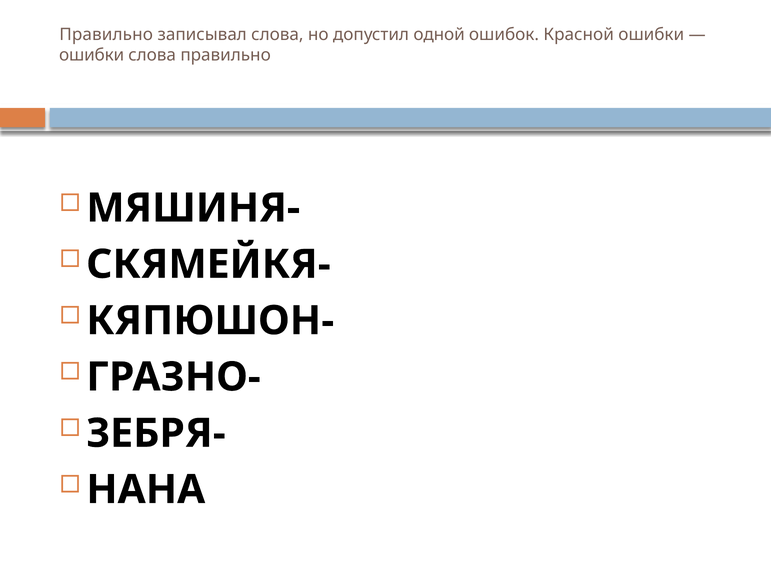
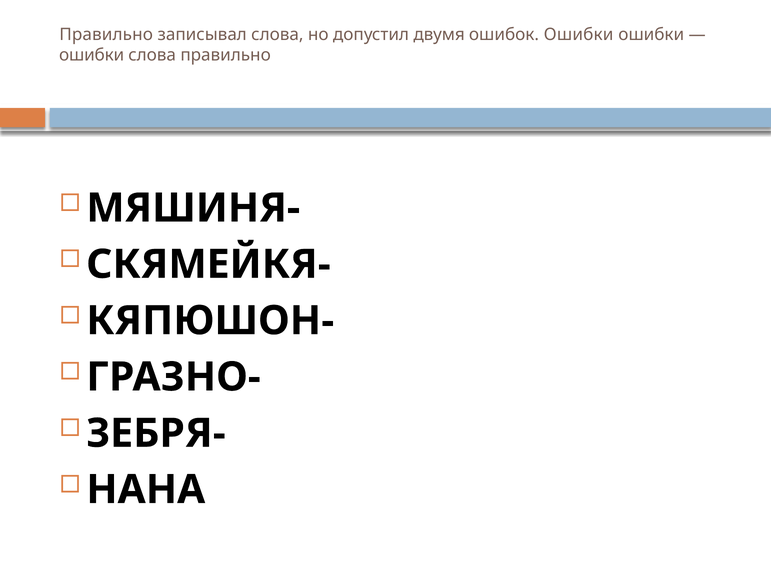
одной: одной -> двумя (439, 35)
ошибок Красной: Красной -> Ошибки (579, 35)
